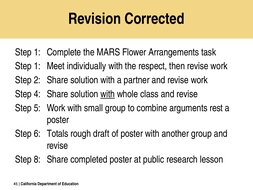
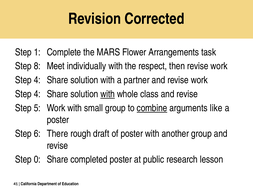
1: 1 -> 8 (37, 66)
2: 2 -> 4 (37, 80)
combine underline: none -> present (152, 108)
rest: rest -> like (216, 108)
Totals: Totals -> There (57, 134)
8: 8 -> 0 (37, 159)
